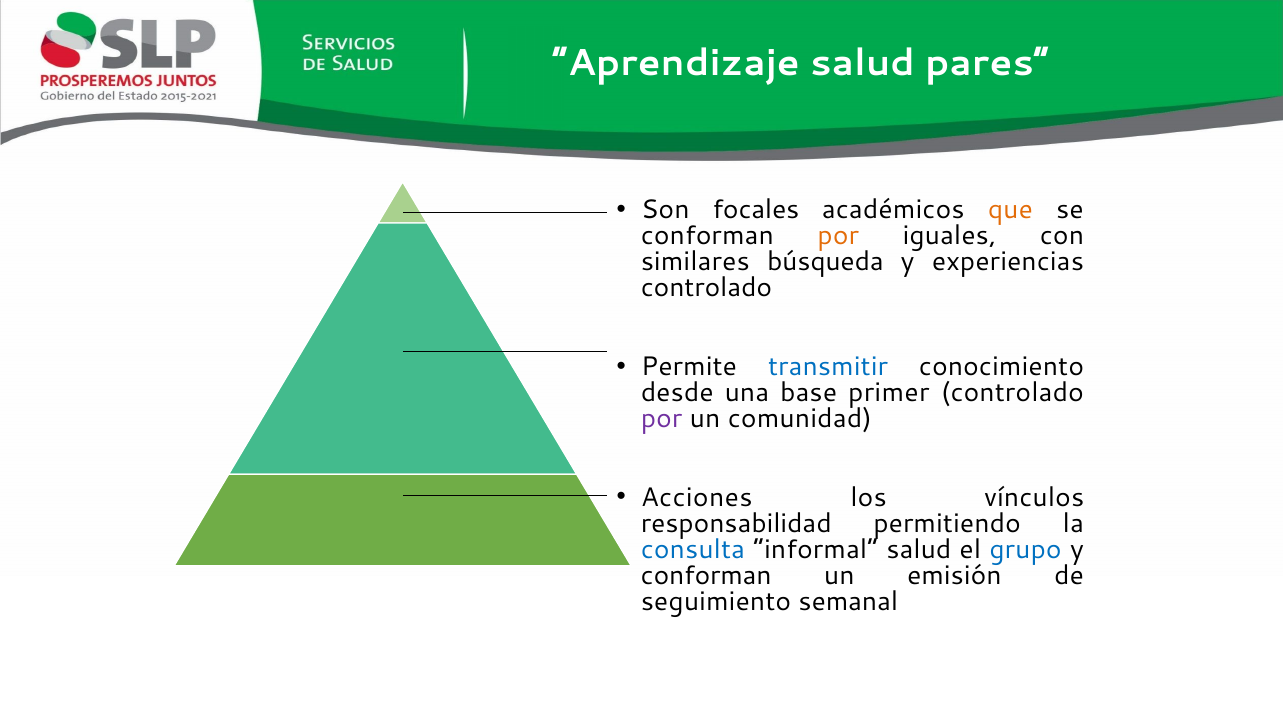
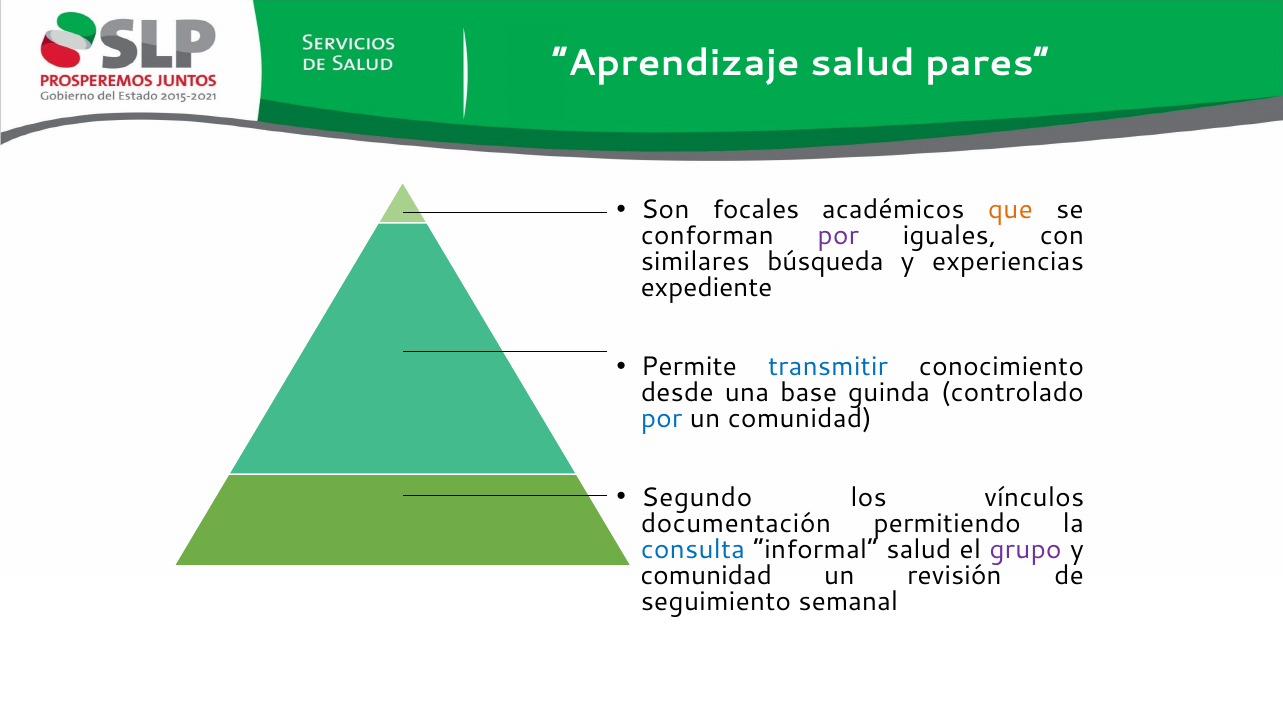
por colour: orange -> purple (838, 236)
controlado: controlado -> expediente (707, 288)
primer: primer -> guinda (889, 393)
por colour: purple -> blue (662, 419)
Acciones: Acciones -> Segundo (697, 498)
responsabilidad: responsabilidad -> documentación (736, 524)
grupo colour: blue -> purple (1026, 550)
conforman: conforman -> comunidad (706, 576)
emisión: emisión -> revisión (954, 576)
